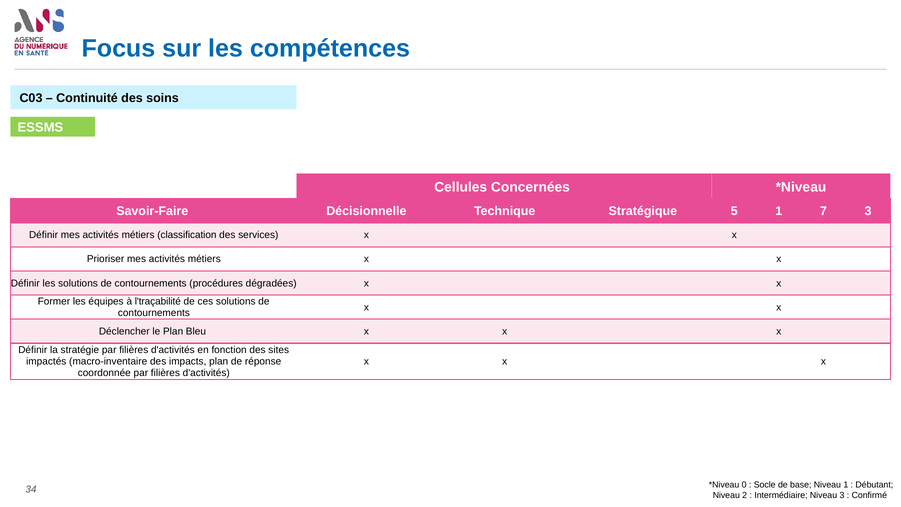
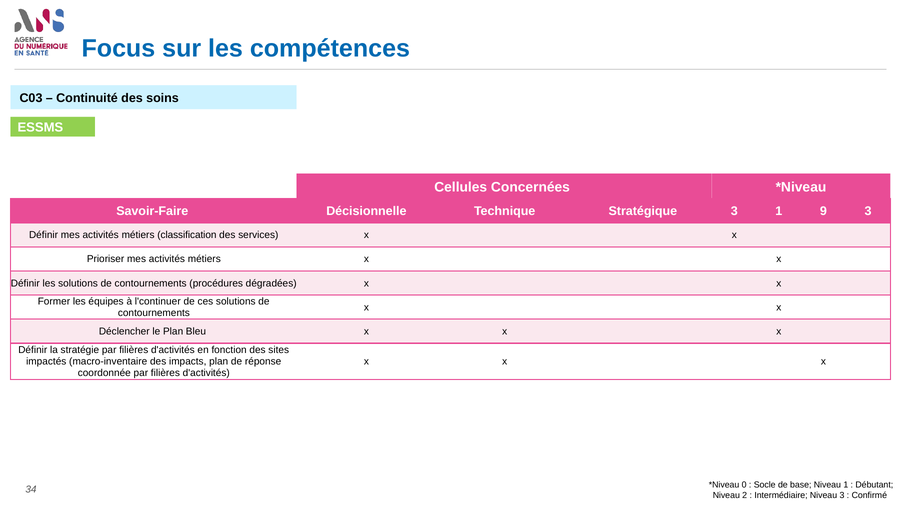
Stratégique 5: 5 -> 3 (734, 211)
7: 7 -> 9 (823, 211)
l'traçabilité: l'traçabilité -> l'continuer (158, 302)
